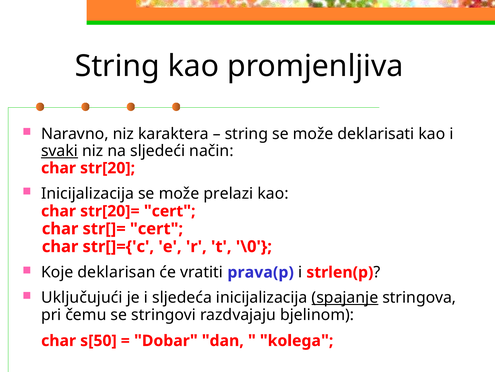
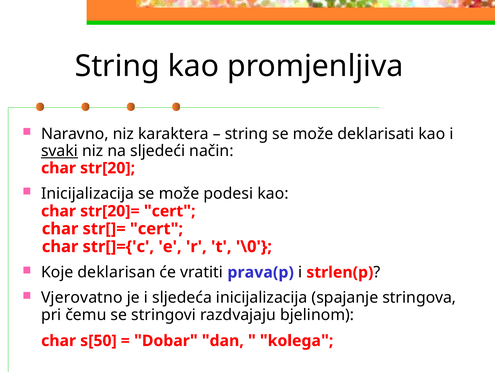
prelazi: prelazi -> podesi (228, 193)
Uključujući: Uključujući -> Vjerovatno (82, 297)
spajanje underline: present -> none (345, 297)
